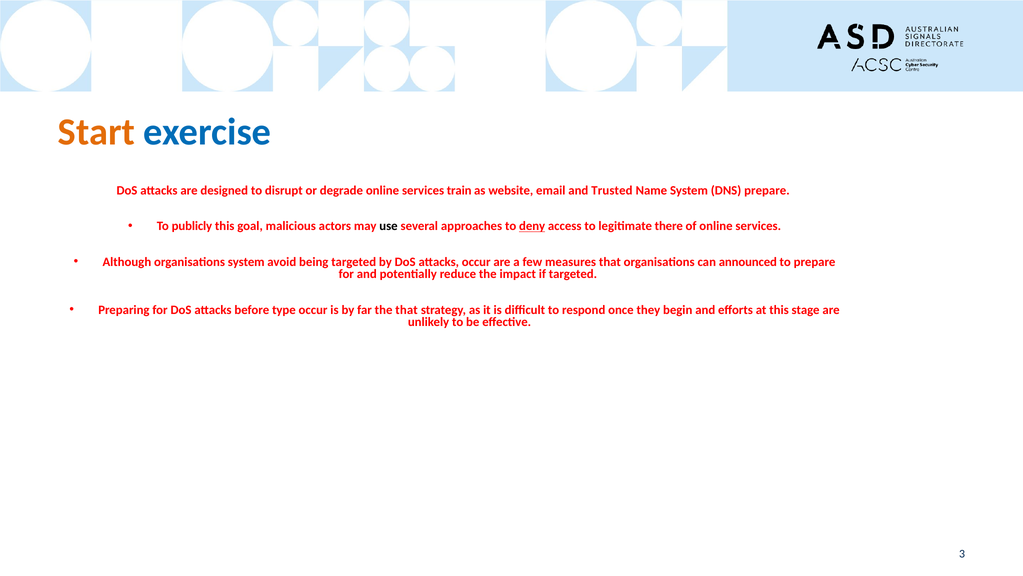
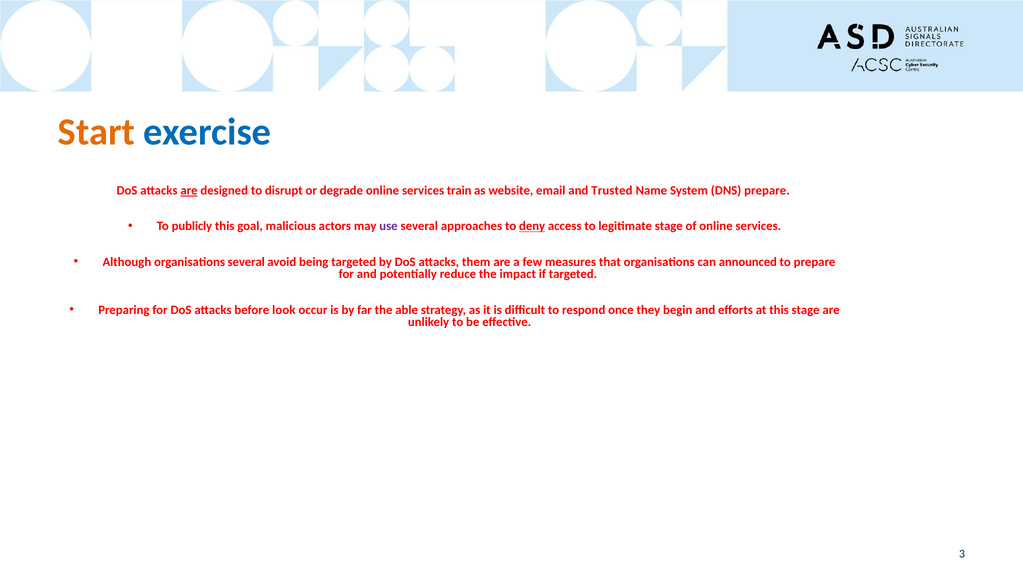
are underline: none -> present (189, 190)
use colour: black -> purple (389, 226)
legitimate there: there -> stage (669, 226)
organisations system: system -> several (246, 262)
attacks occur: occur -> them (476, 262)
type: type -> look (284, 310)
the that: that -> able (407, 310)
